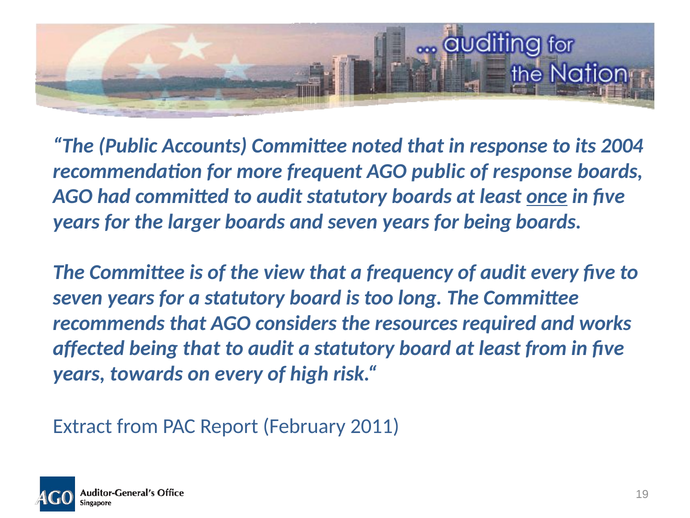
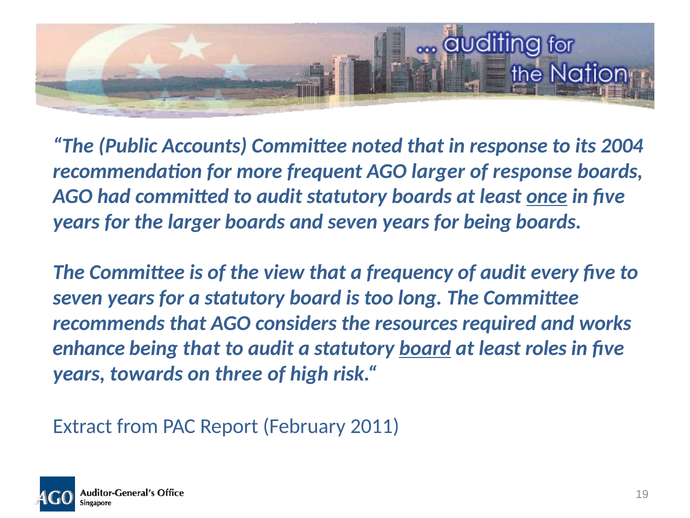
AGO public: public -> larger (438, 171)
affected: affected -> enhance (89, 348)
board underline: none -> present (425, 348)
least from: from -> roles (546, 348)
on every: every -> three (239, 373)
